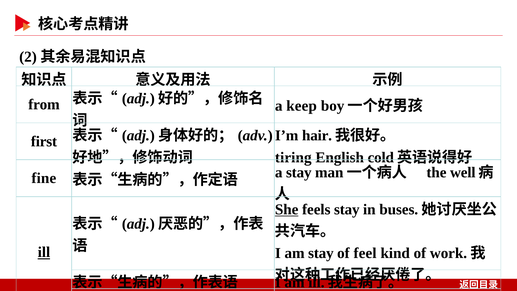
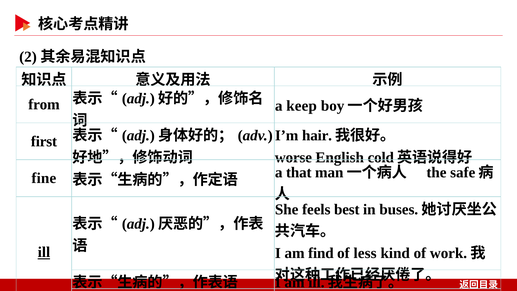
tiring: tiring -> worse (293, 157)
a stay: stay -> that (299, 172)
well: well -> safe (463, 172)
She underline: present -> none (287, 209)
feels stay: stay -> best (347, 209)
am stay: stay -> find (321, 253)
feel: feel -> less (365, 253)
